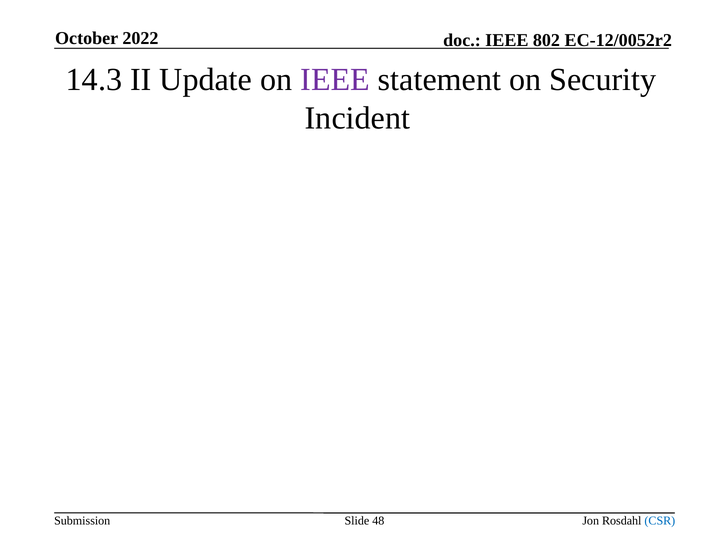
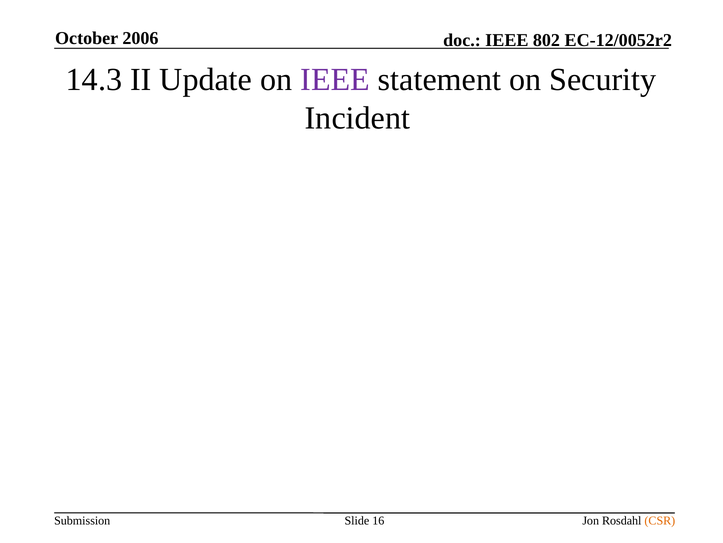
2022: 2022 -> 2006 (140, 38)
48: 48 -> 16 (378, 520)
CSR colour: blue -> orange (660, 520)
